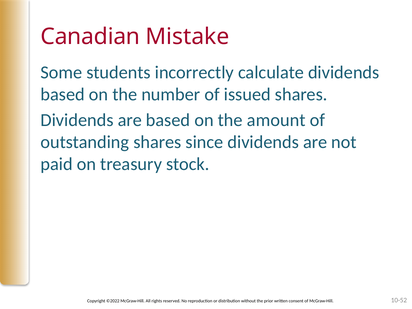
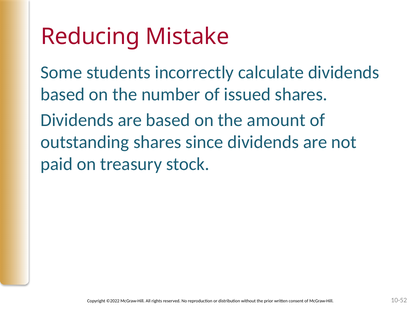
Canadian: Canadian -> Reducing (90, 37)
